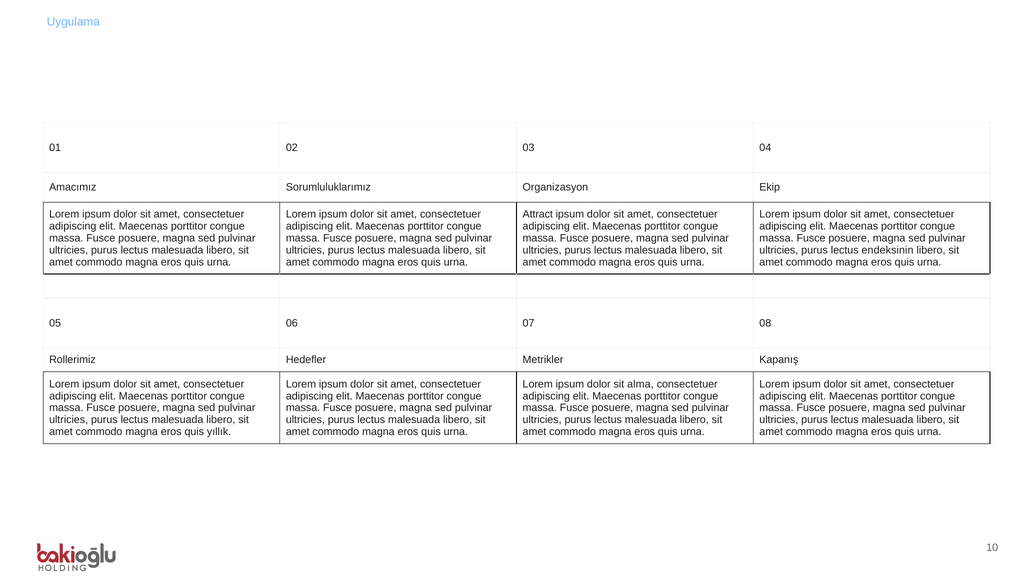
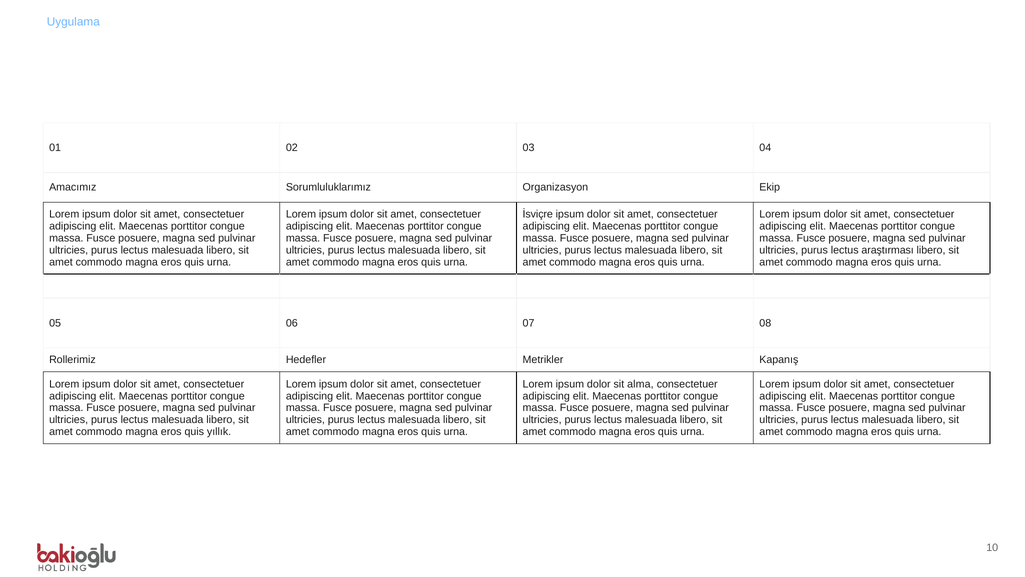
Attract: Attract -> İsviçre (538, 214)
endeksinin: endeksinin -> araştırması (888, 250)
